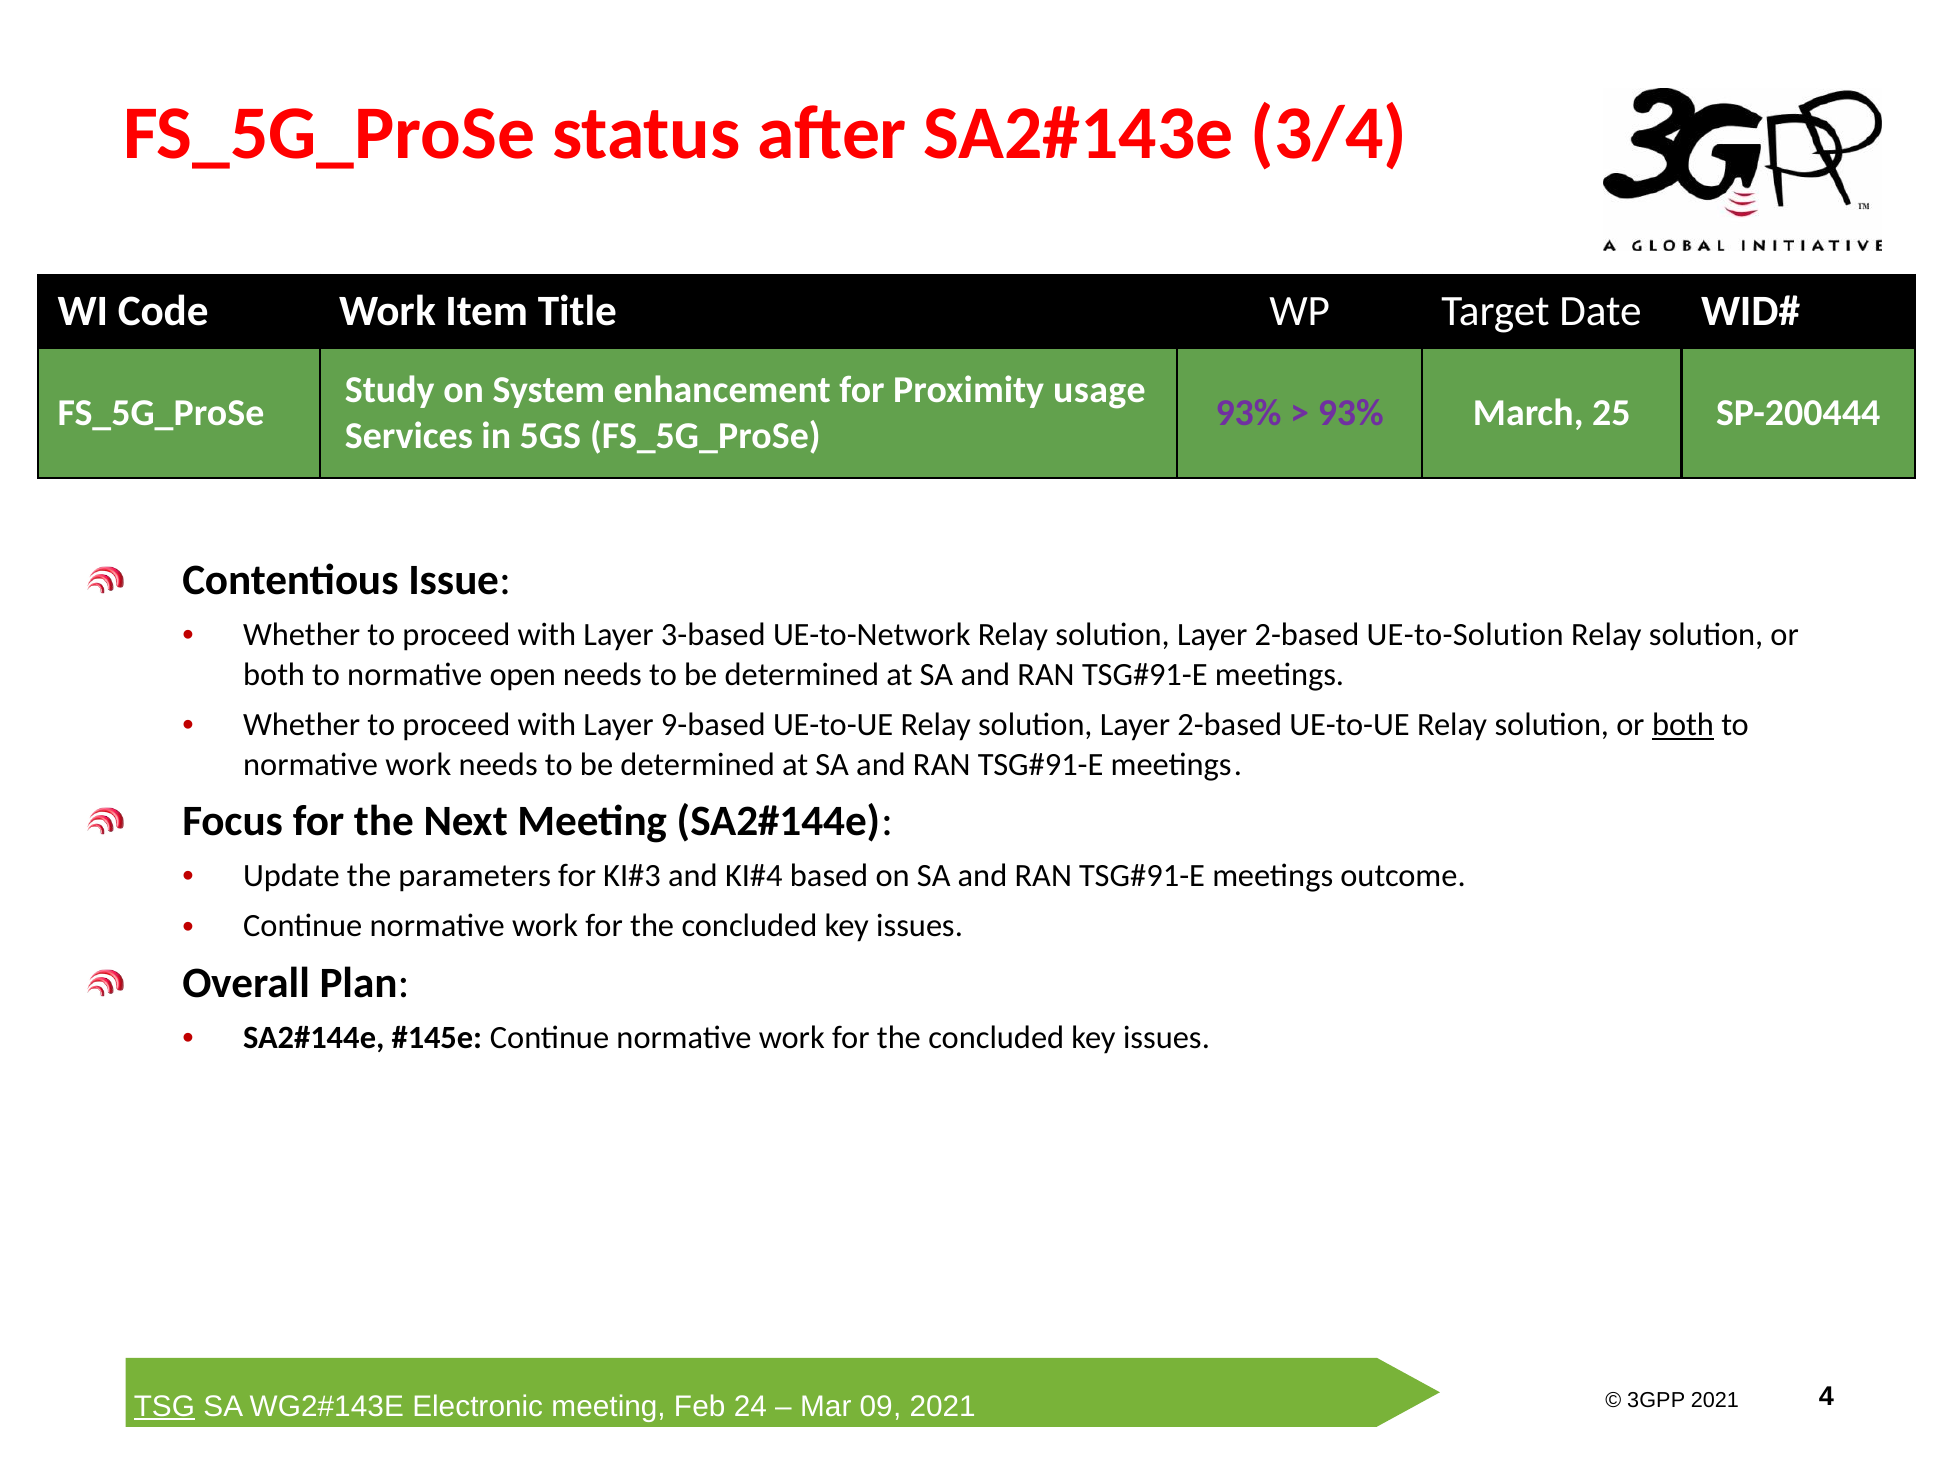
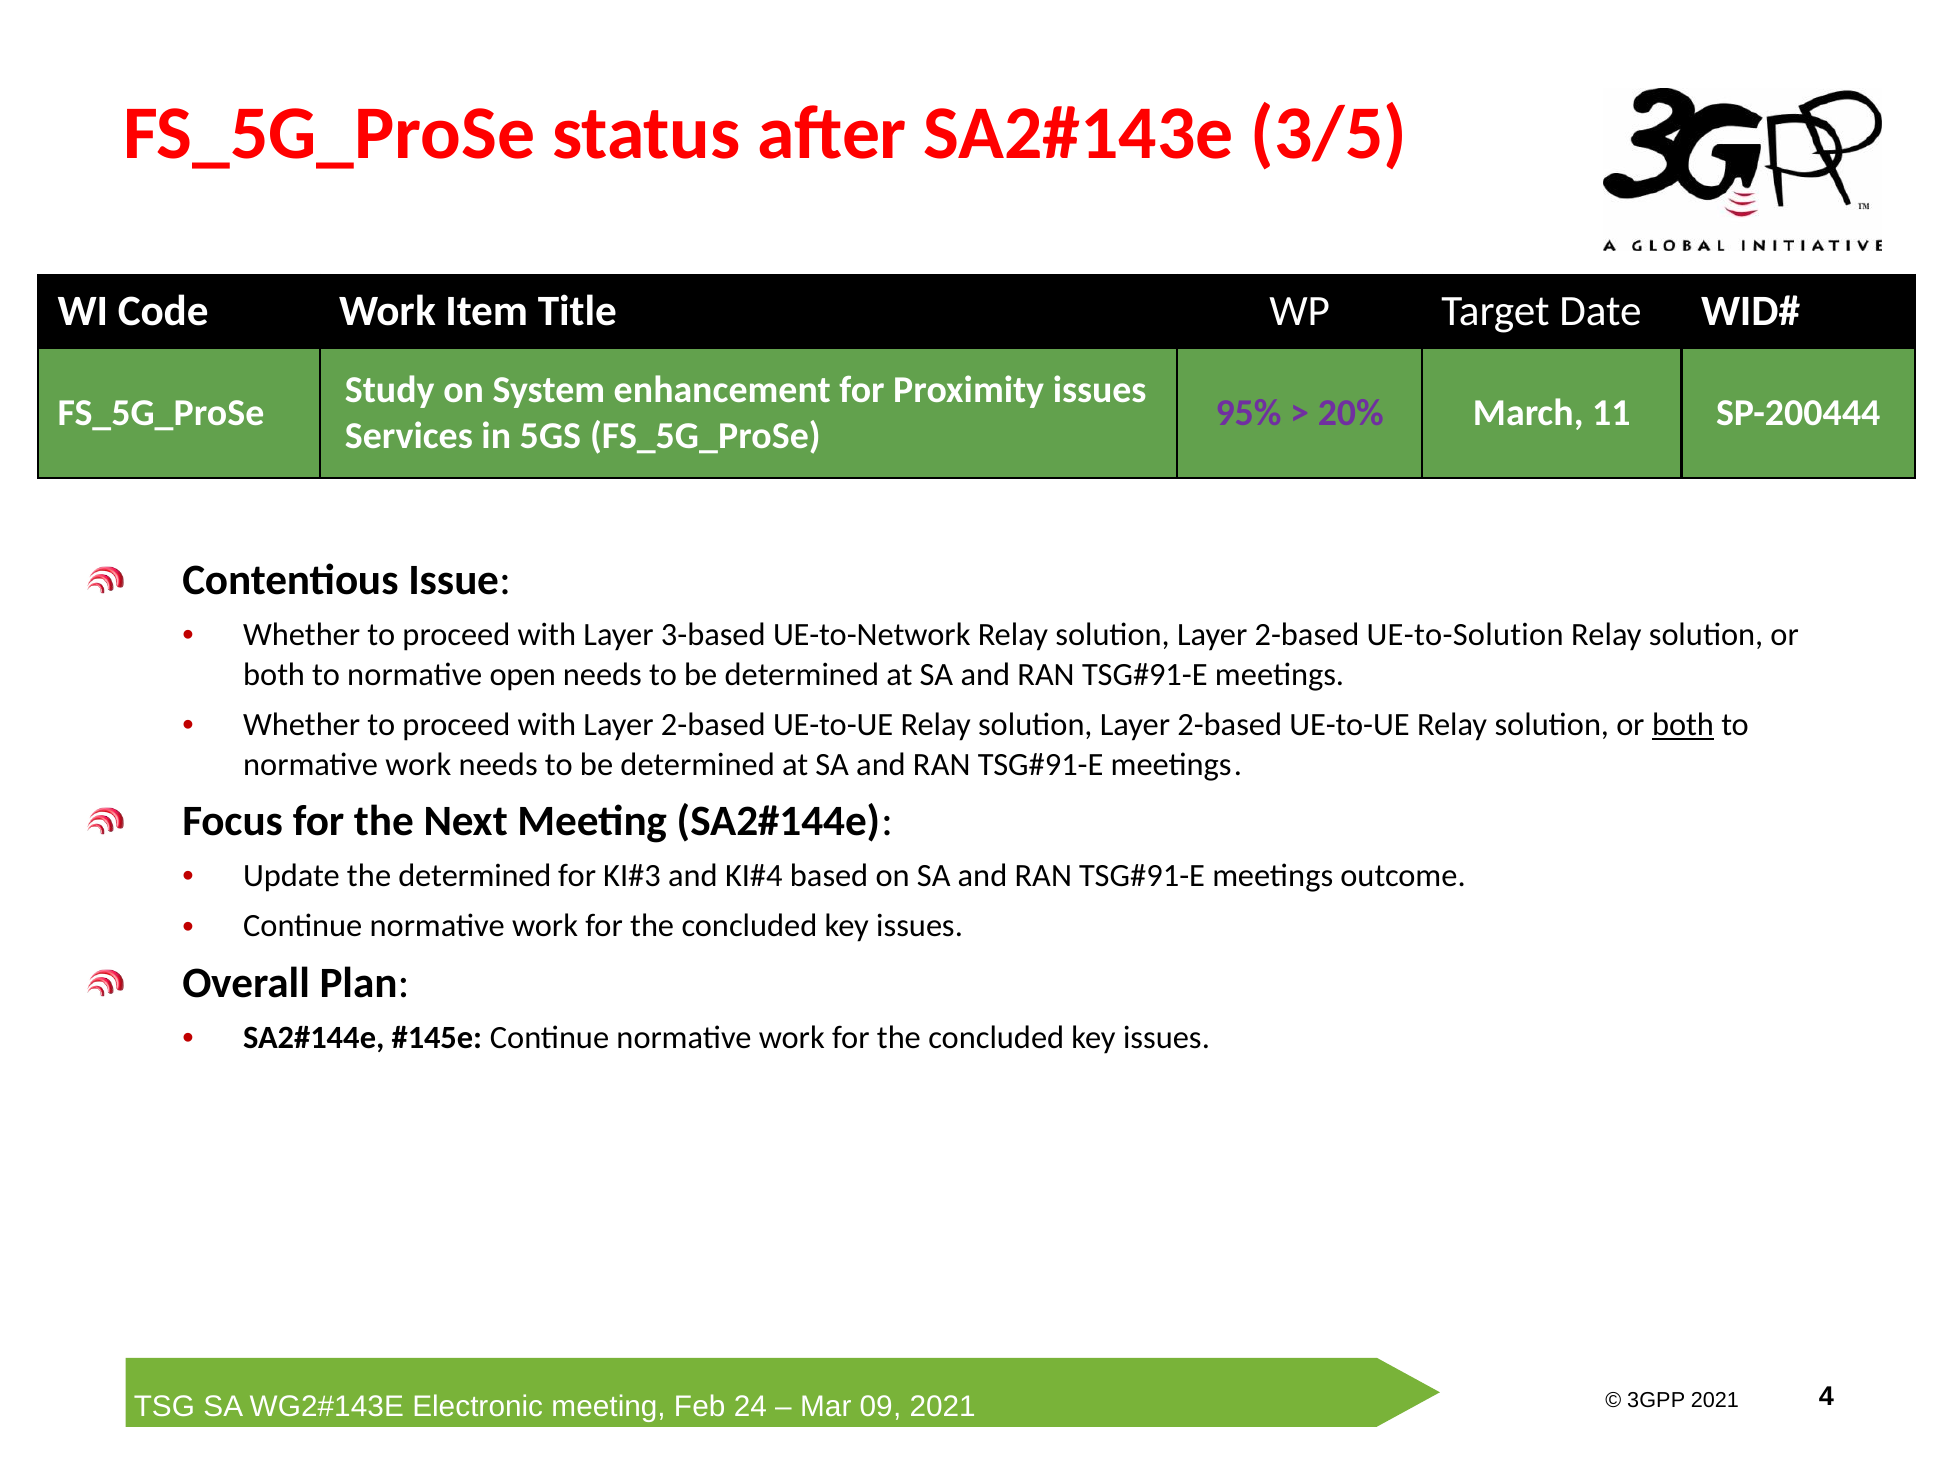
3/4: 3/4 -> 3/5 (1329, 133)
Proximity usage: usage -> issues (1100, 390)
93%: 93% -> 95% (1248, 413)
93%: 93% -> 20% (1351, 413)
25: 25 -> 11 (1611, 413)
with Layer 9-based: 9-based -> 2-based (713, 725)
the parameters: parameters -> determined (475, 876)
TSG underline: present -> none (164, 1406)
